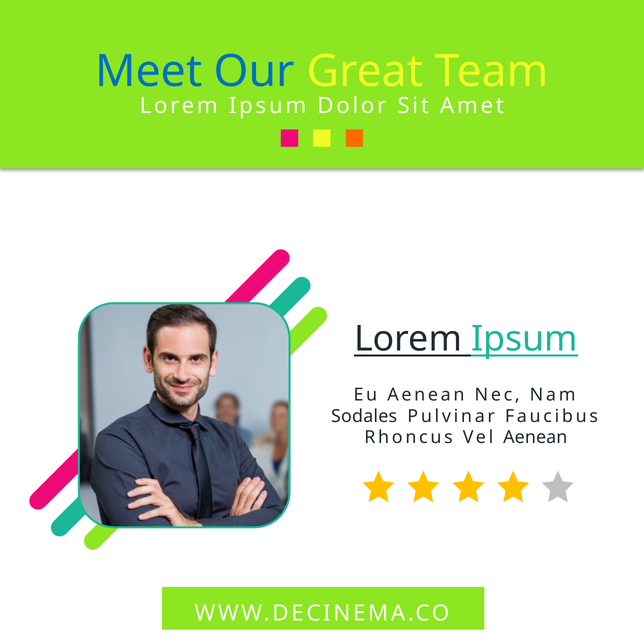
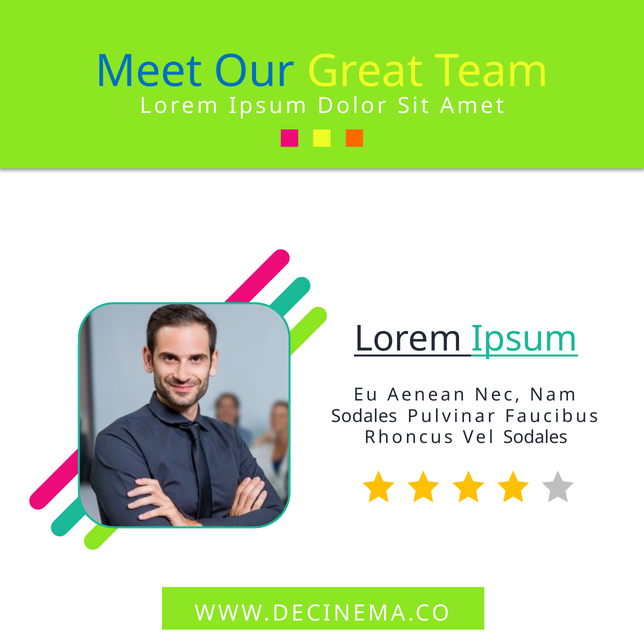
Vel Aenean: Aenean -> Sodales (535, 438)
